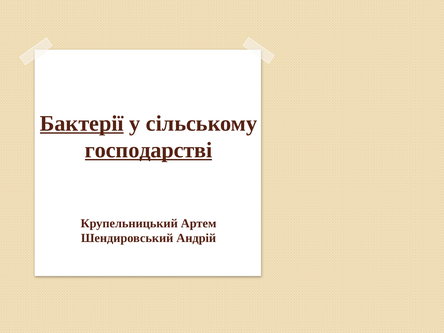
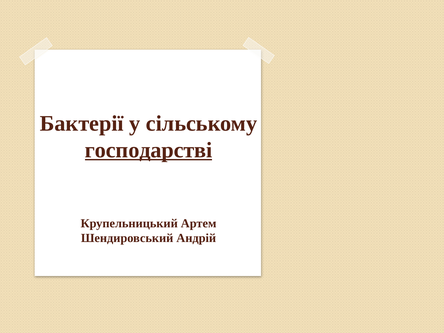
Бактерії underline: present -> none (82, 123)
